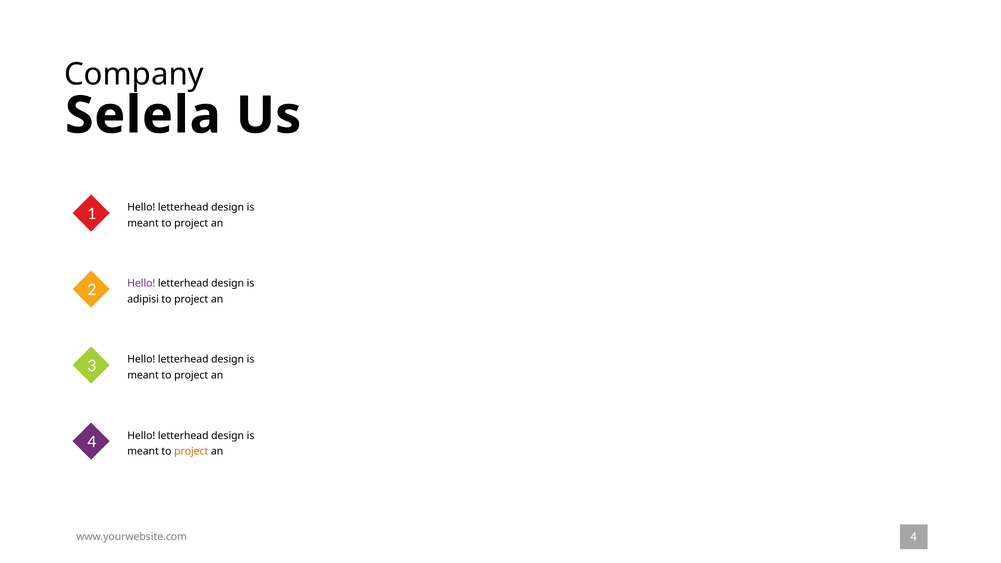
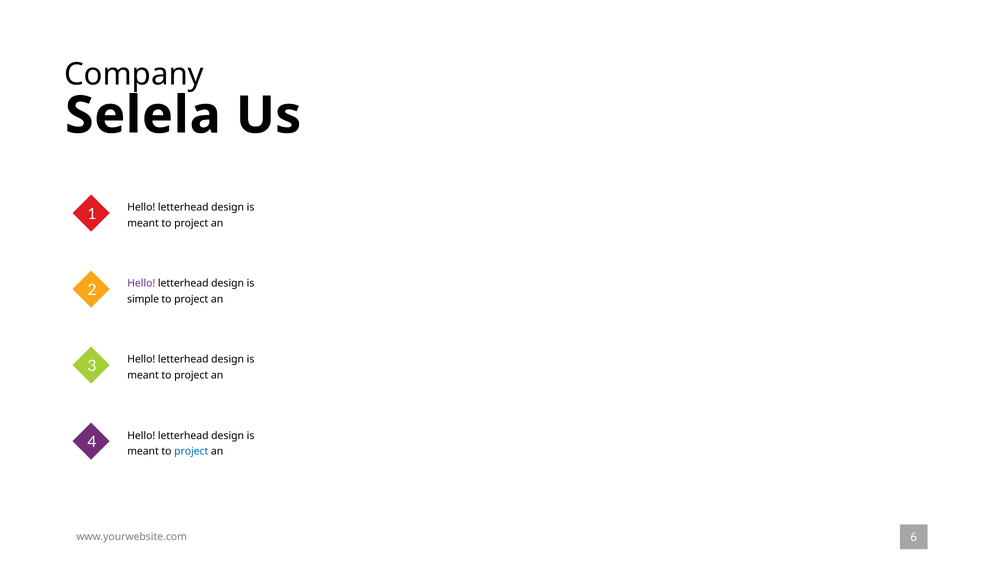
adipisi: adipisi -> simple (143, 299)
project colour: orange -> blue (191, 451)
www.yourwebsite.com 4: 4 -> 6 (914, 537)
